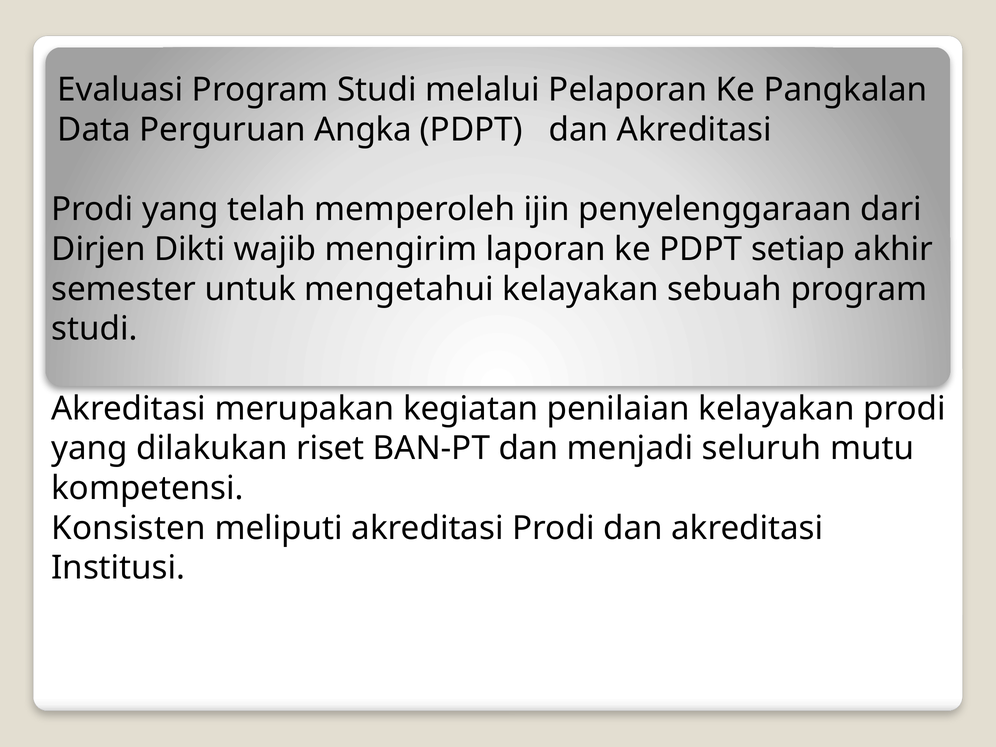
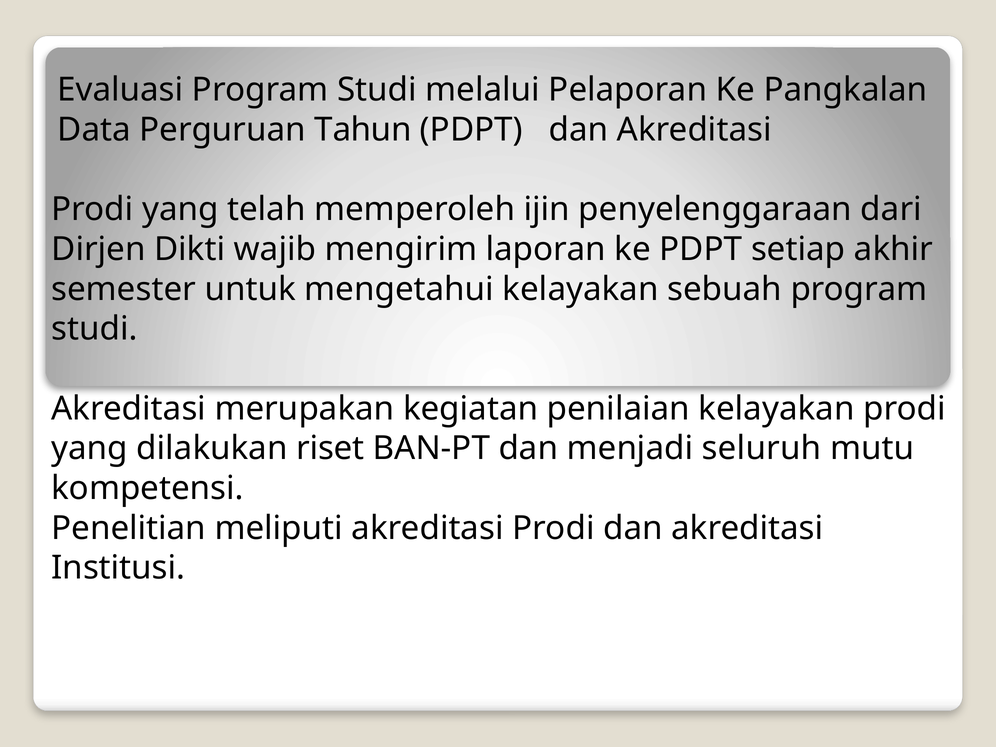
Angka: Angka -> Tahun (363, 130)
Konsisten: Konsisten -> Penelitian (129, 528)
